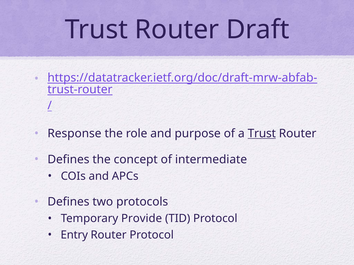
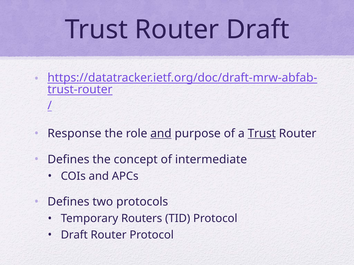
and underline: none -> present (161, 134)
Provide: Provide -> Routers (142, 219)
Entry: Entry -> Draft (74, 235)
